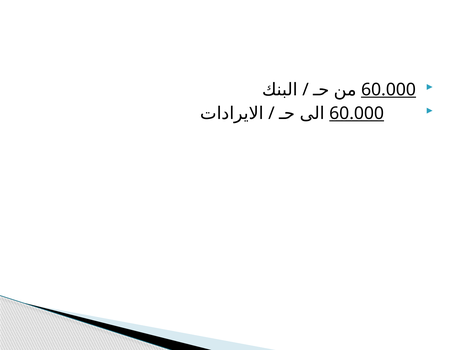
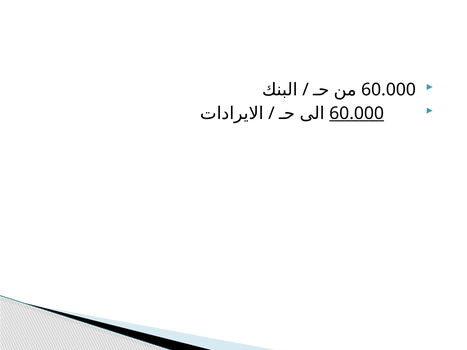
60.000 underline: present -> none (389, 90)
